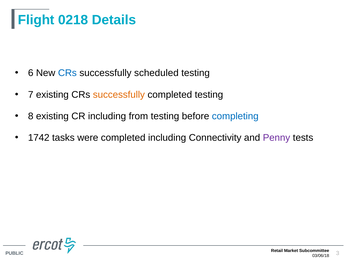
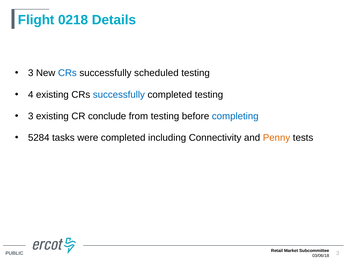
6: 6 -> 3 (31, 73)
7: 7 -> 4 (31, 95)
successfully colour: orange -> blue (119, 95)
8: 8 -> 3 (31, 116)
CR including: including -> conclude (107, 116)
1742: 1742 -> 5284 (39, 138)
Penny colour: purple -> orange (277, 138)
